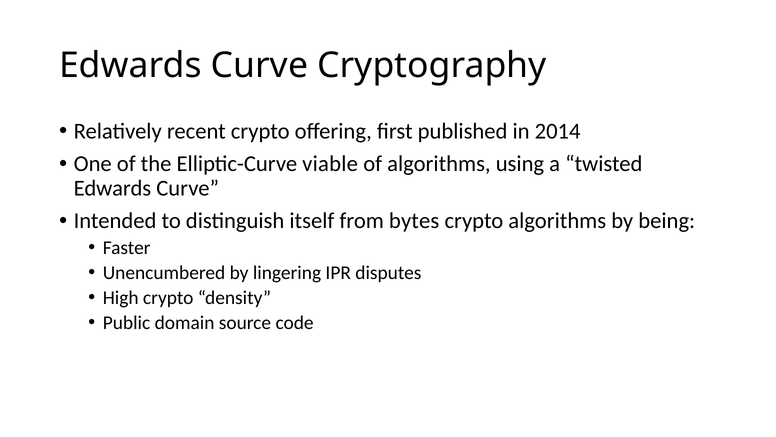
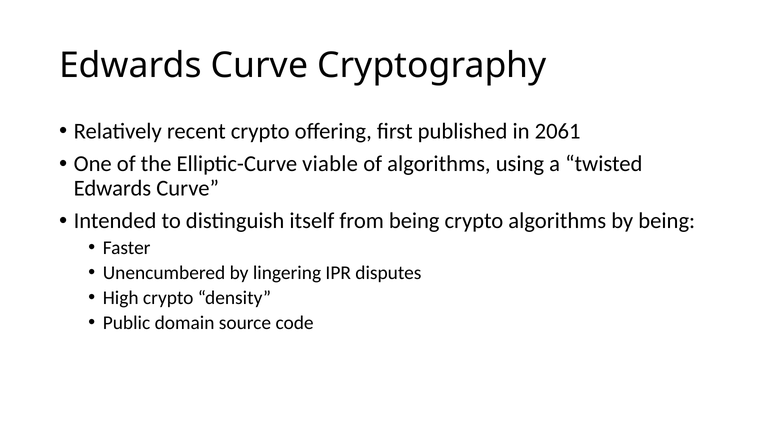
2014: 2014 -> 2061 (558, 131)
from bytes: bytes -> being (414, 221)
